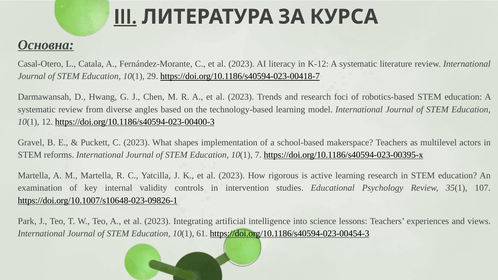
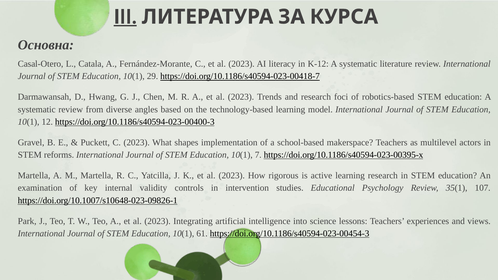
Основна underline: present -> none (46, 45)
